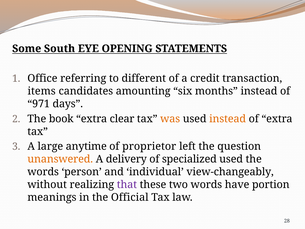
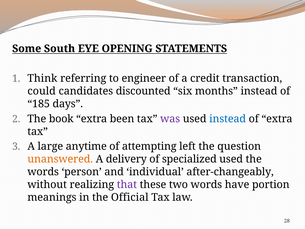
Office: Office -> Think (42, 78)
different: different -> engineer (144, 78)
items: items -> could (42, 91)
amounting: amounting -> discounted (143, 91)
971: 971 -> 185 (39, 104)
clear: clear -> been (122, 119)
was colour: orange -> purple (170, 119)
instead colour: orange -> blue (228, 119)
proprietor: proprietor -> attempting (149, 146)
view-changeably: view-changeably -> after-changeably (230, 172)
